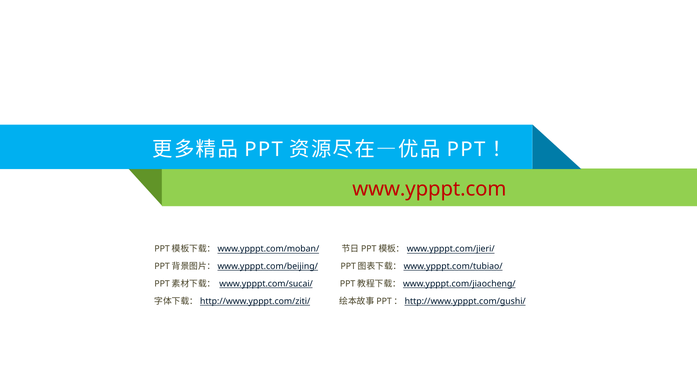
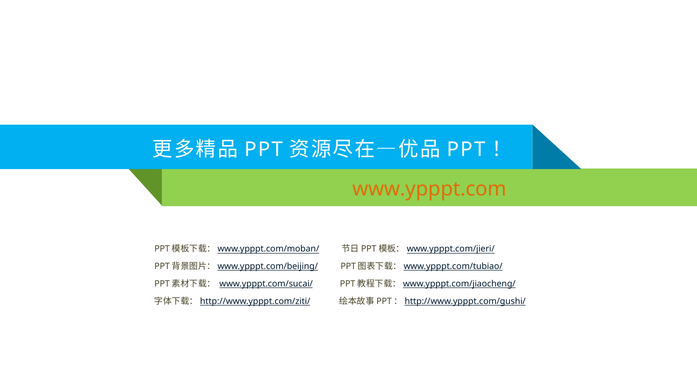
www.ypppt.com colour: red -> orange (429, 189)
